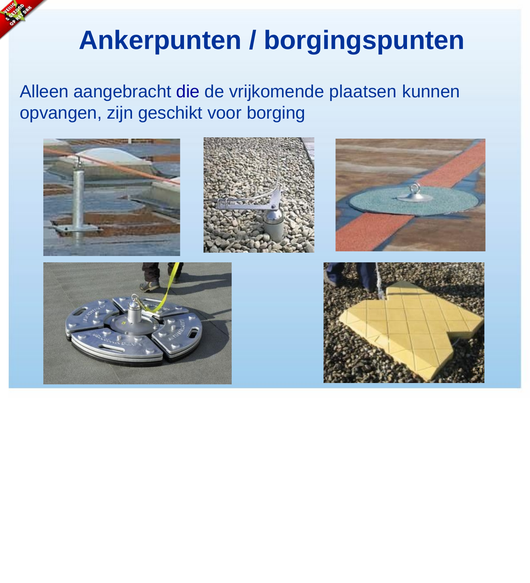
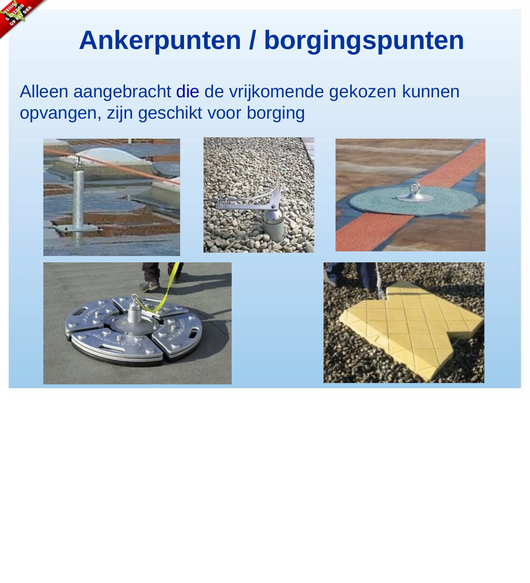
plaatsen: plaatsen -> gekozen (363, 92)
